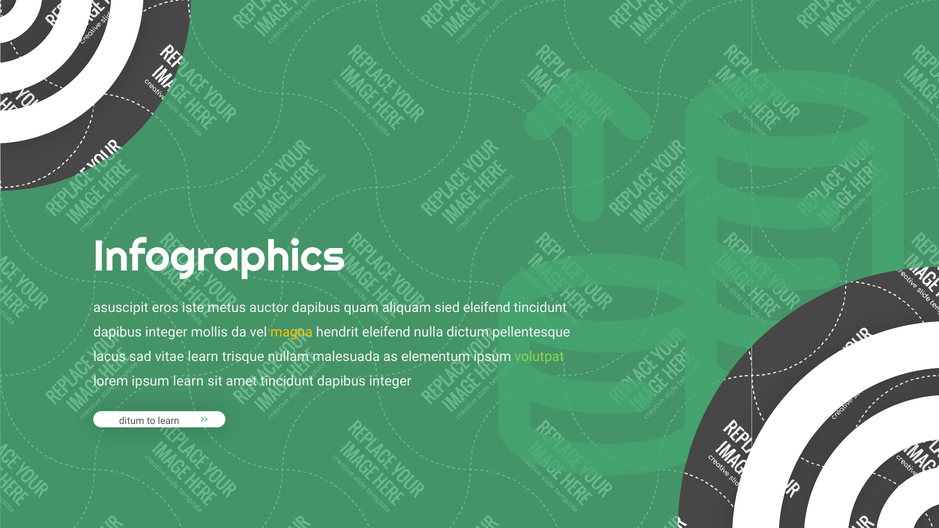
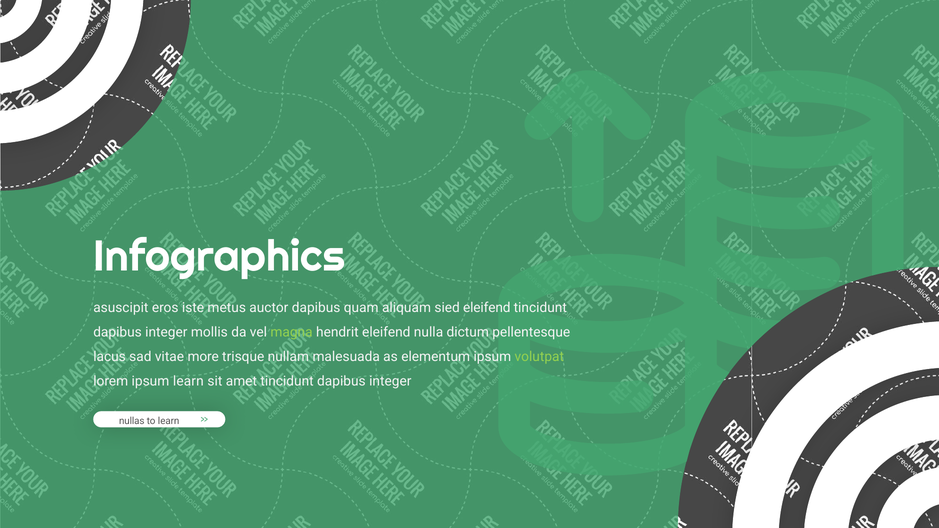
magna colour: yellow -> light green (292, 332)
vitae learn: learn -> more (203, 357)
ditum: ditum -> nullas (132, 421)
